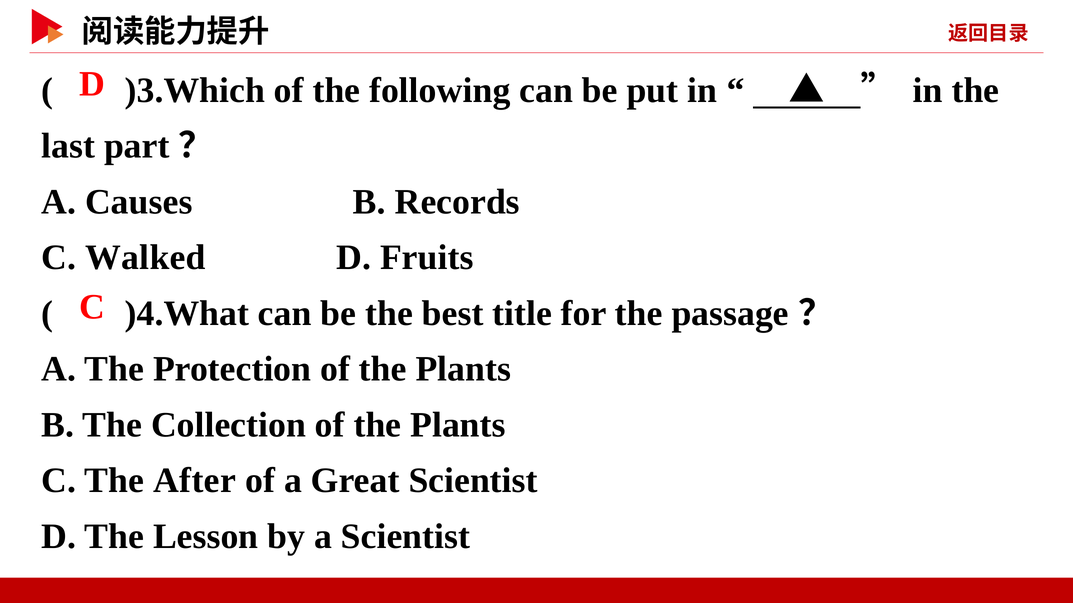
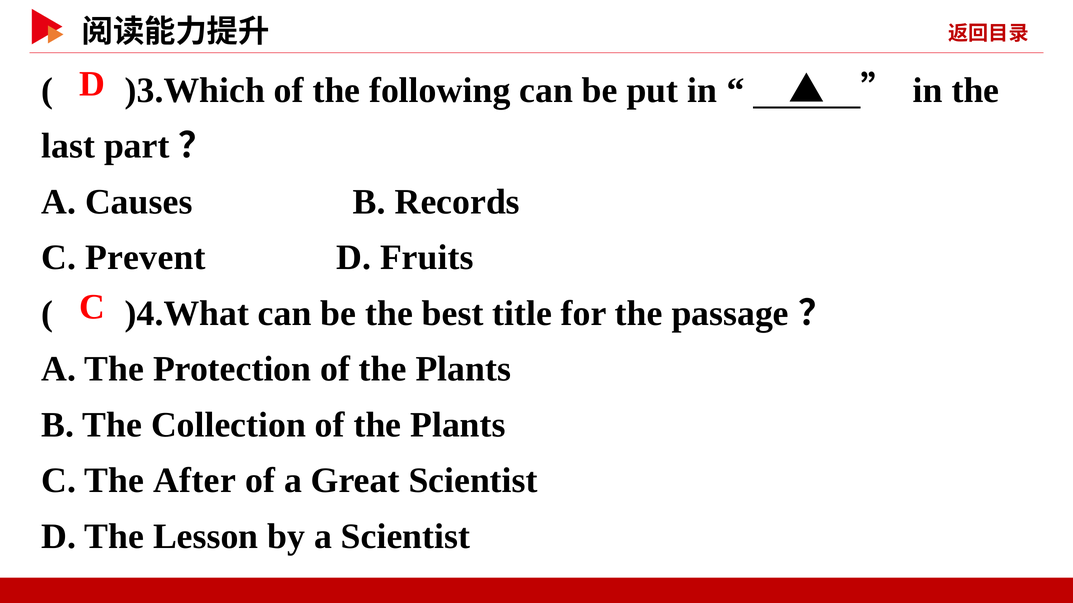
Walked: Walked -> Prevent (145, 258)
